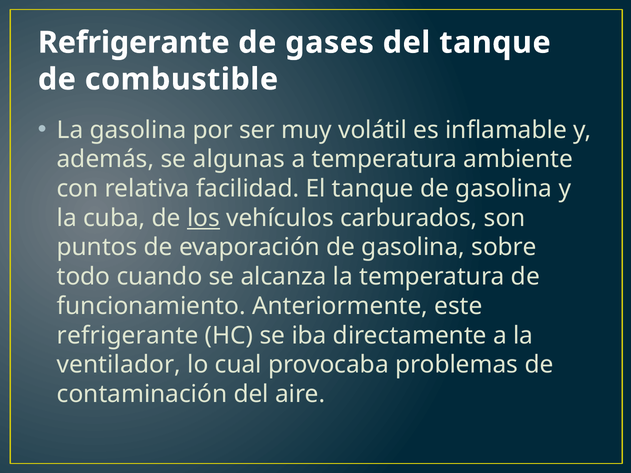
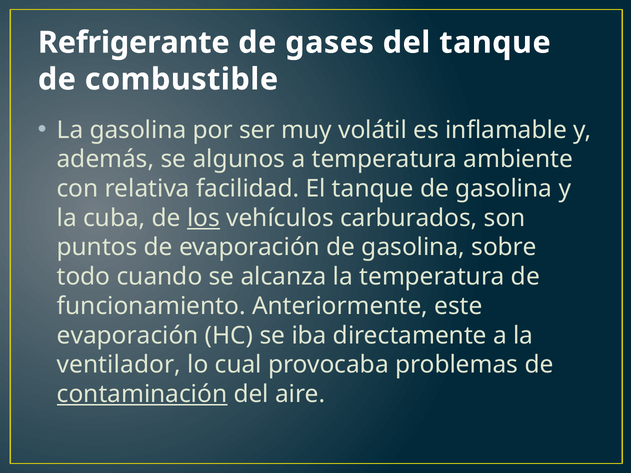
algunas: algunas -> algunos (239, 159)
refrigerante: refrigerante -> evaporación (128, 336)
contaminación underline: none -> present (142, 394)
